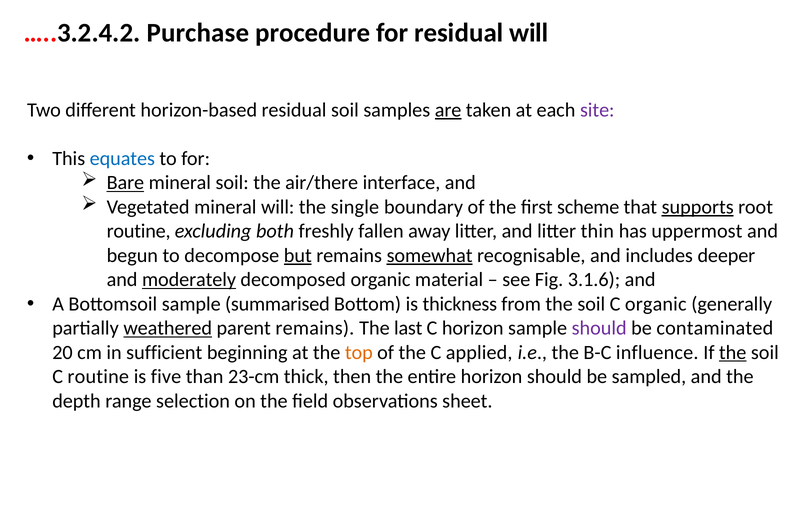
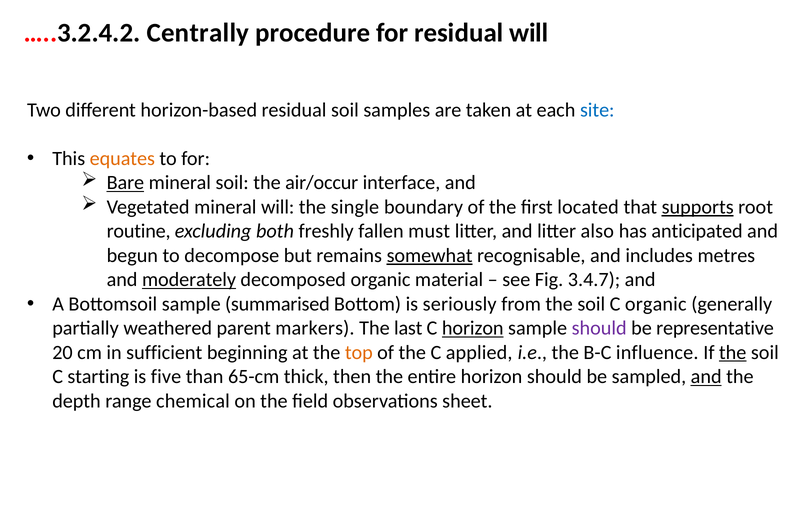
Purchase: Purchase -> Centrally (198, 33)
are underline: present -> none (448, 110)
site colour: purple -> blue (597, 110)
equates colour: blue -> orange (122, 159)
air/there: air/there -> air/occur (322, 183)
scheme: scheme -> located (588, 207)
away: away -> must (429, 231)
thin: thin -> also (597, 231)
uppermost: uppermost -> anticipated (697, 231)
but underline: present -> none (298, 255)
deeper: deeper -> metres (726, 255)
3.1.6: 3.1.6 -> 3.4.7 (594, 280)
thickness: thickness -> seriously (460, 304)
weathered underline: present -> none (168, 328)
parent remains: remains -> markers (315, 328)
horizon underline: none -> present (473, 328)
contaminated: contaminated -> representative (715, 328)
C routine: routine -> starting (98, 377)
23-cm: 23-cm -> 65-cm (254, 377)
and underline: none -> present (706, 377)
selection: selection -> chemical (193, 401)
